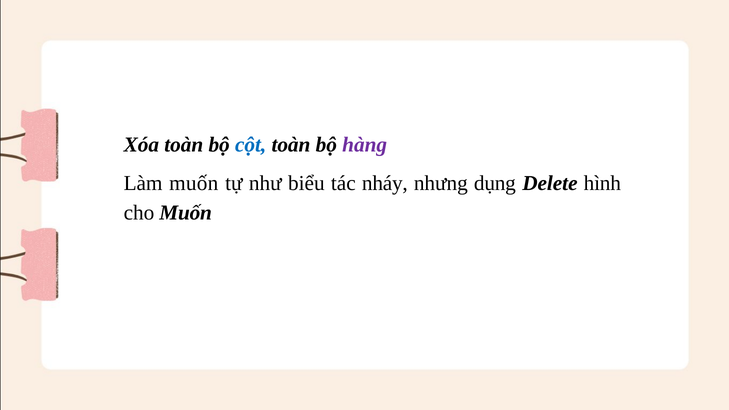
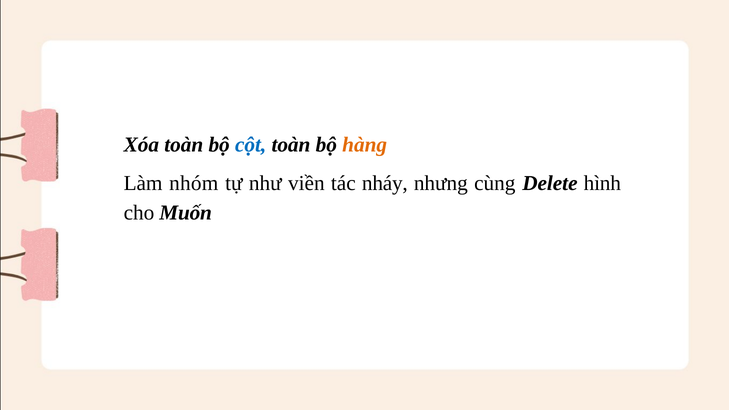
hàng colour: purple -> orange (365, 145)
Làm muốn: muốn -> nhóm (194, 183)
biểu: biểu -> viền (306, 183)
dụng: dụng -> cùng (495, 183)
